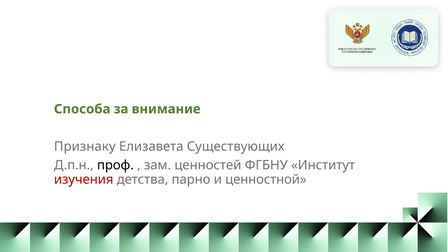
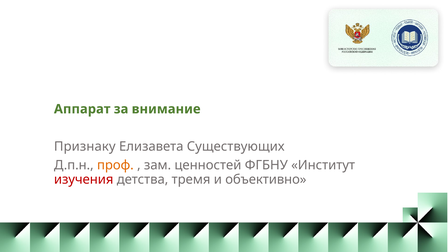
Способа: Способа -> Аппарат (82, 109)
проф colour: black -> orange (115, 165)
парно: парно -> тремя (191, 179)
ценностной: ценностной -> объективно (266, 179)
